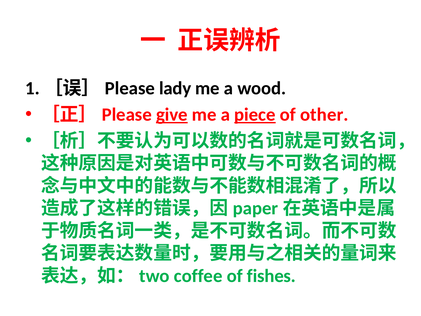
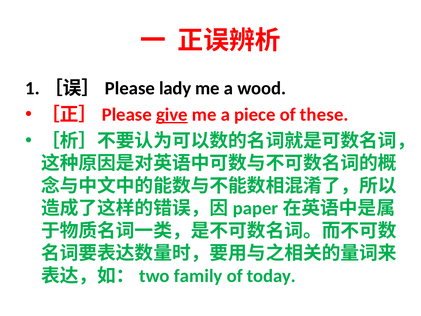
piece underline: present -> none (255, 115)
other: other -> these (324, 115)
coffee: coffee -> family (198, 276)
fishes: fishes -> today (271, 276)
